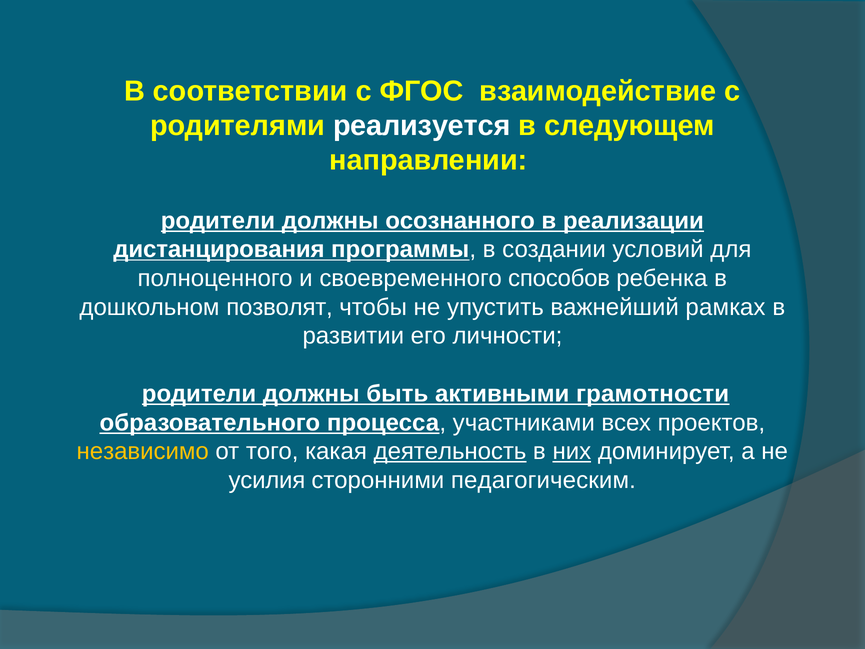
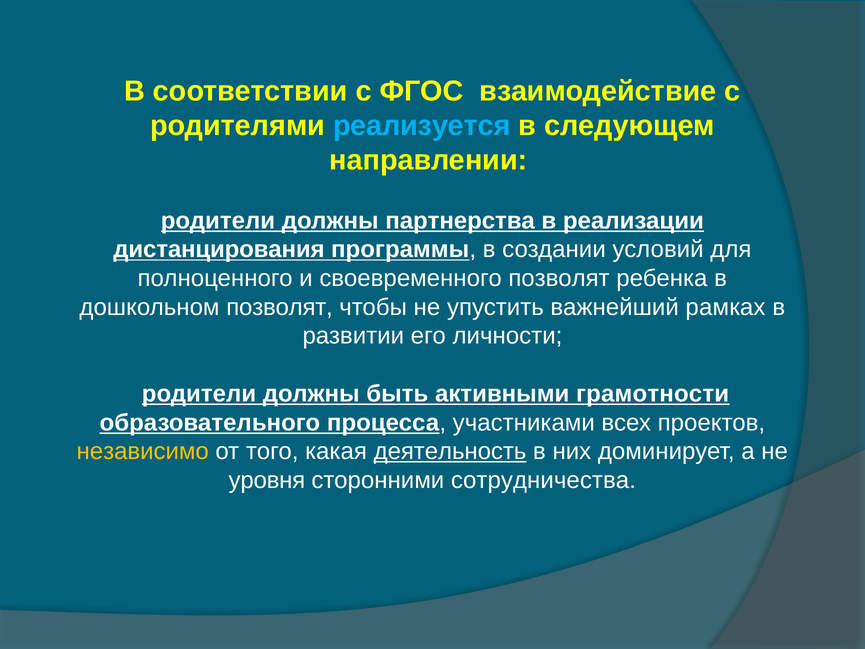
реализуется colour: white -> light blue (422, 126)
осознанного: осознанного -> партнерства (460, 221)
своевременного способов: способов -> позволят (559, 278)
них underline: present -> none (572, 451)
усилия: усилия -> уровня (267, 480)
педагогическим: педагогическим -> сотрудничества (543, 480)
